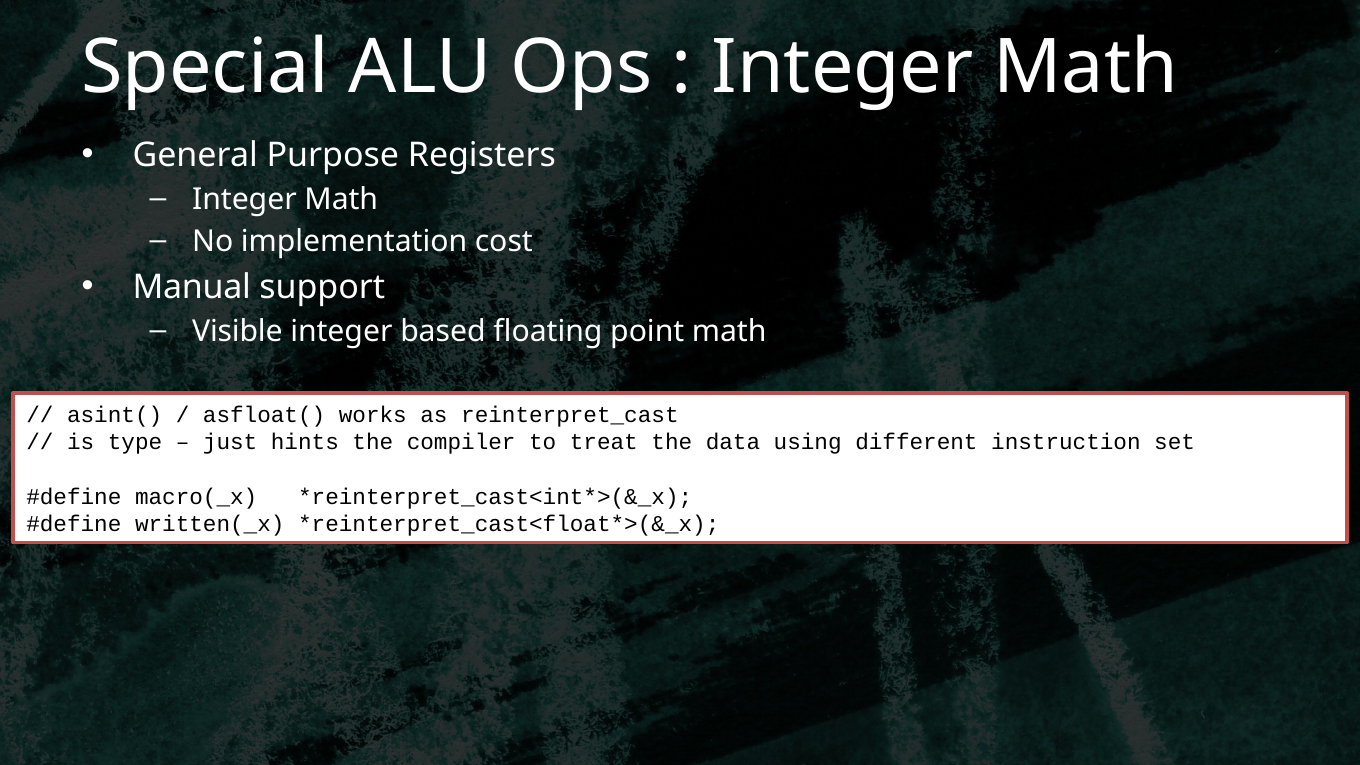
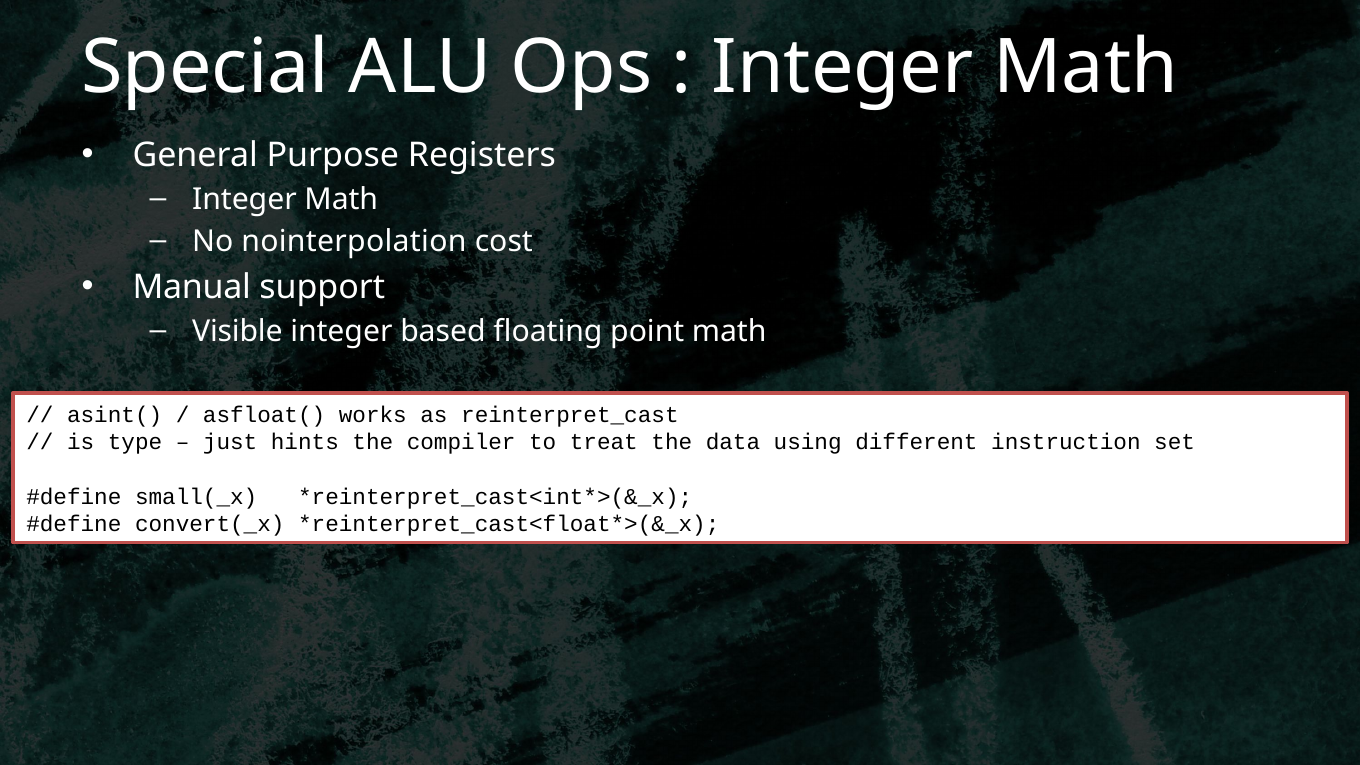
implementation: implementation -> nointerpolation (354, 242)
macro(_x: macro(_x -> small(_x (196, 497)
written(_x: written(_x -> convert(_x (210, 524)
